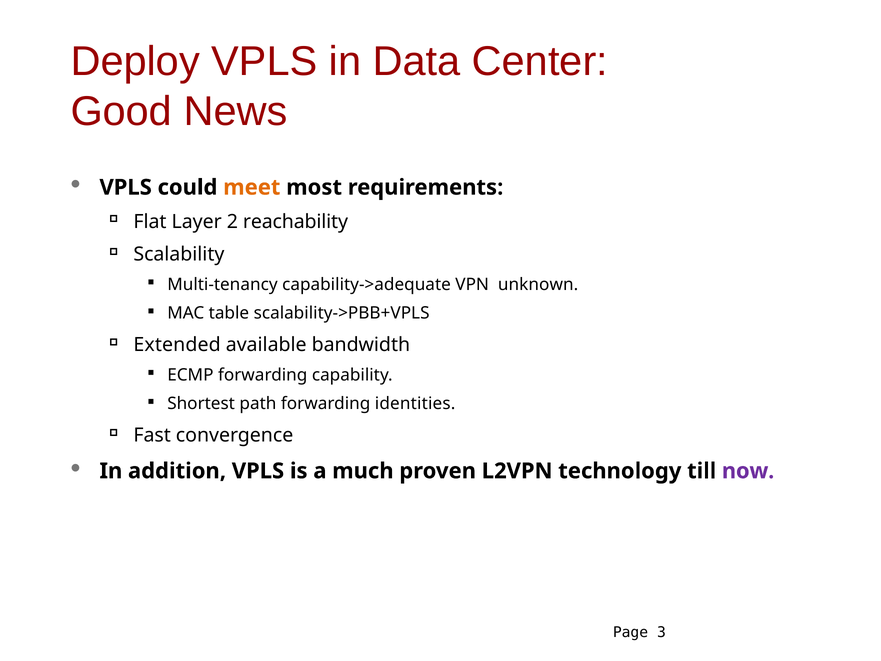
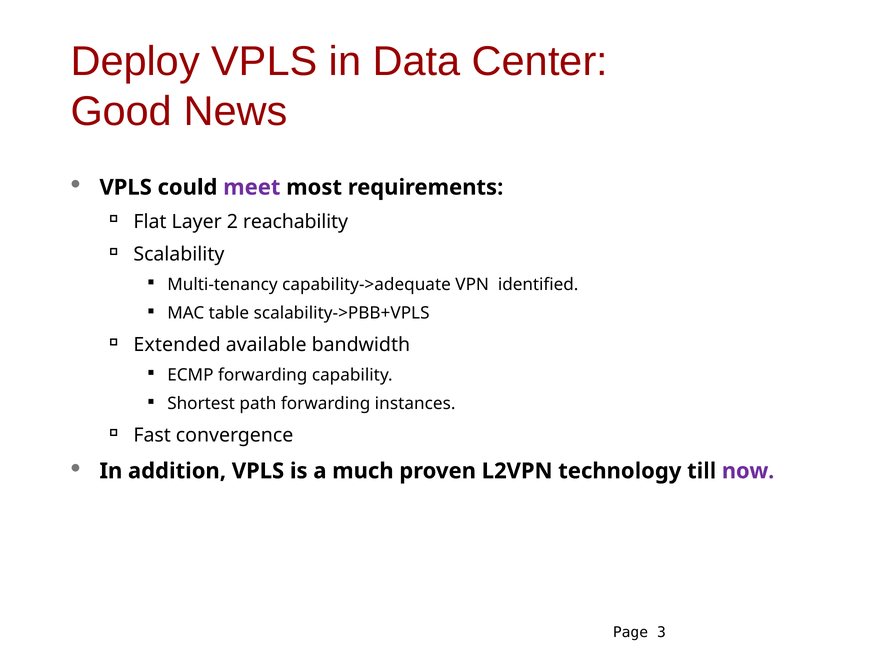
meet colour: orange -> purple (252, 187)
unknown: unknown -> identified (538, 284)
identities: identities -> instances (415, 404)
